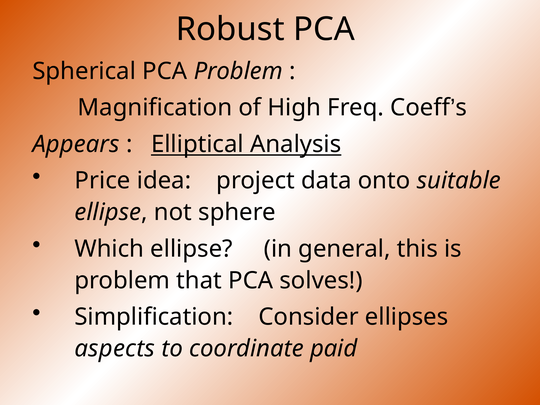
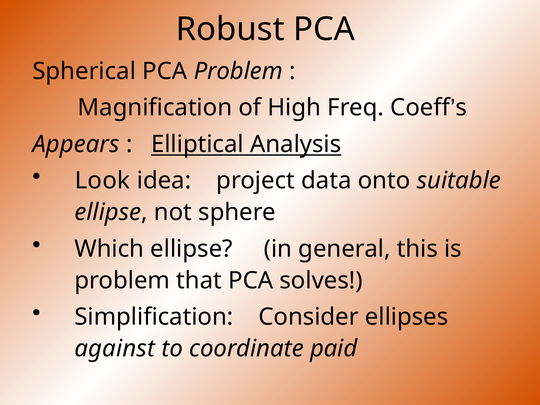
Price: Price -> Look (102, 181)
aspects: aspects -> against (115, 349)
